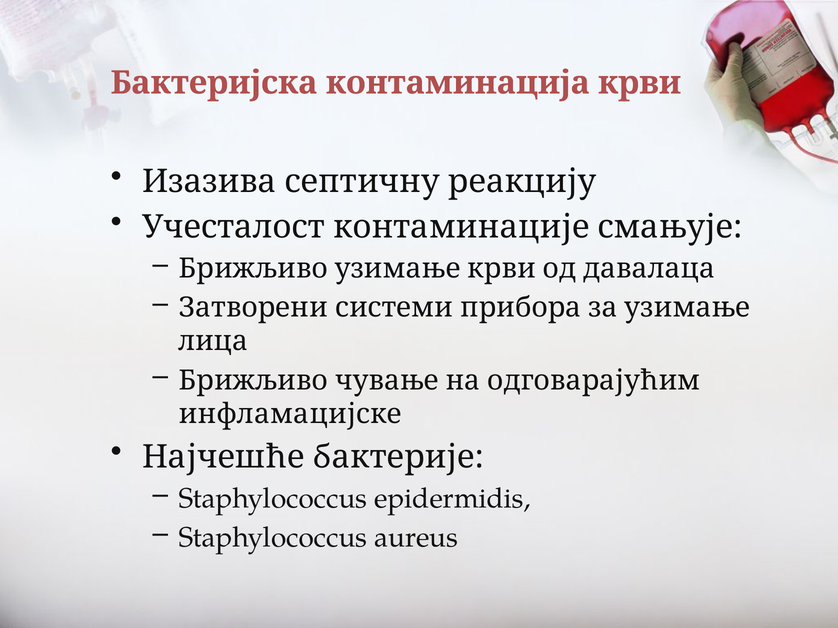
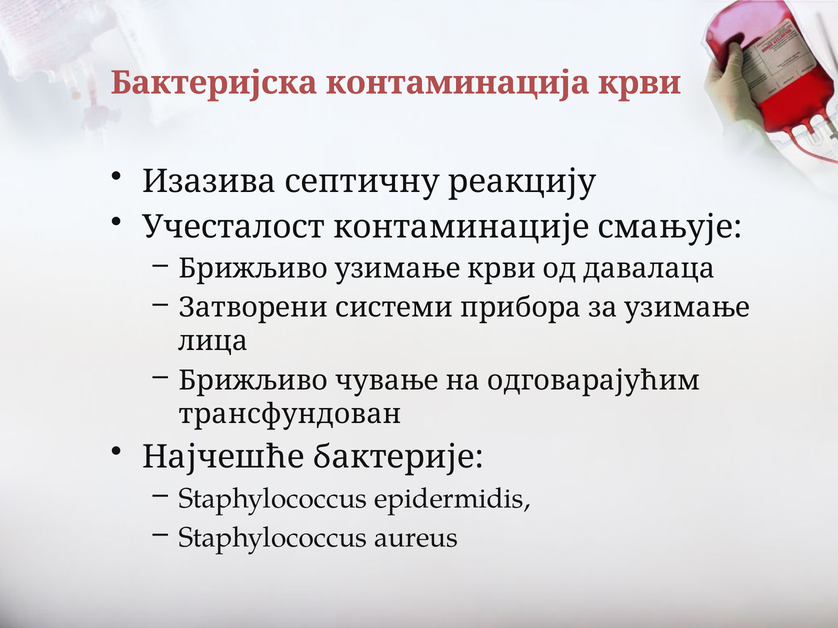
инфламацијске: инфламацијске -> трансфундован (290, 414)
